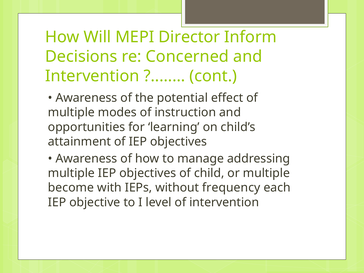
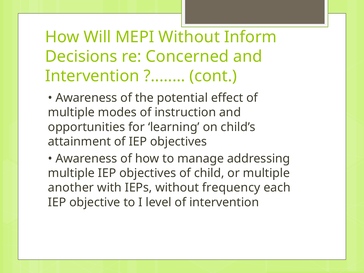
MEPI Director: Director -> Without (189, 37)
become: become -> another (71, 188)
